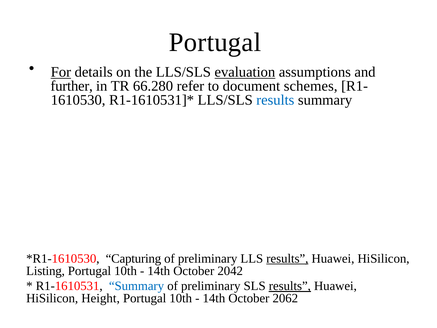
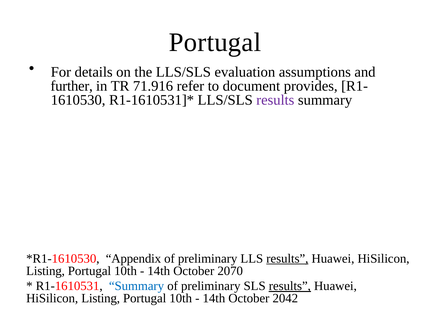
For underline: present -> none (61, 72)
evaluation underline: present -> none (245, 72)
66.280: 66.280 -> 71.916 (153, 86)
schemes: schemes -> provides (311, 86)
results colour: blue -> purple (275, 100)
Capturing: Capturing -> Appendix (133, 258)
2042: 2042 -> 2070 (230, 271)
Height: Height -> Listing (101, 298)
2062: 2062 -> 2042 (285, 298)
